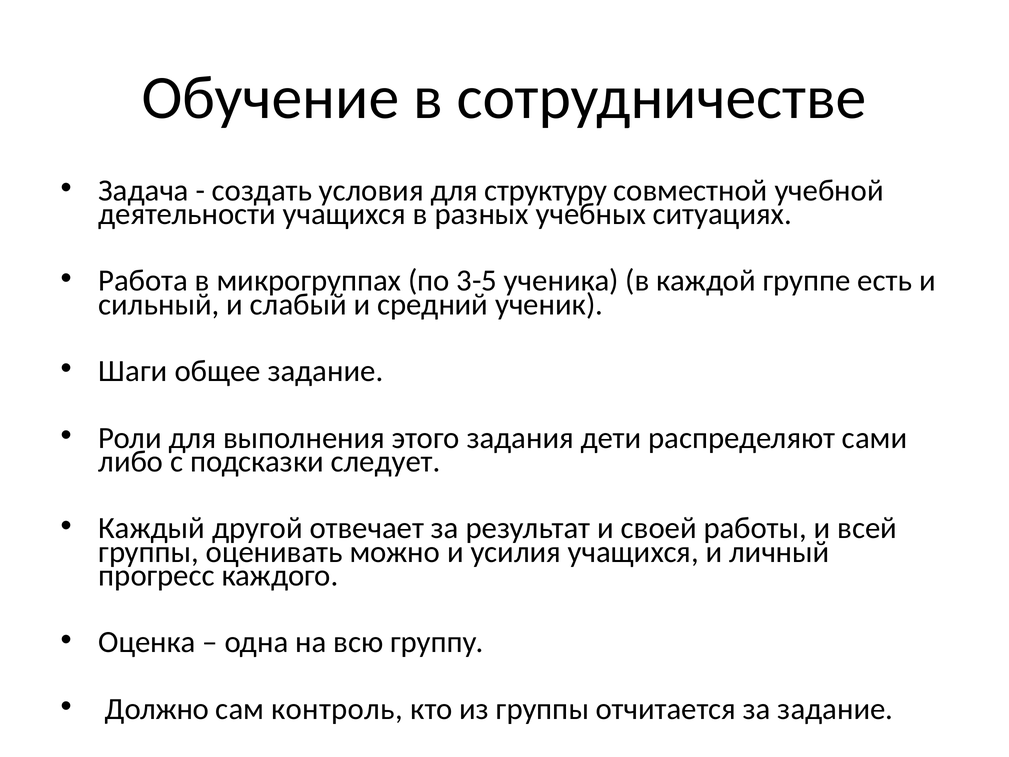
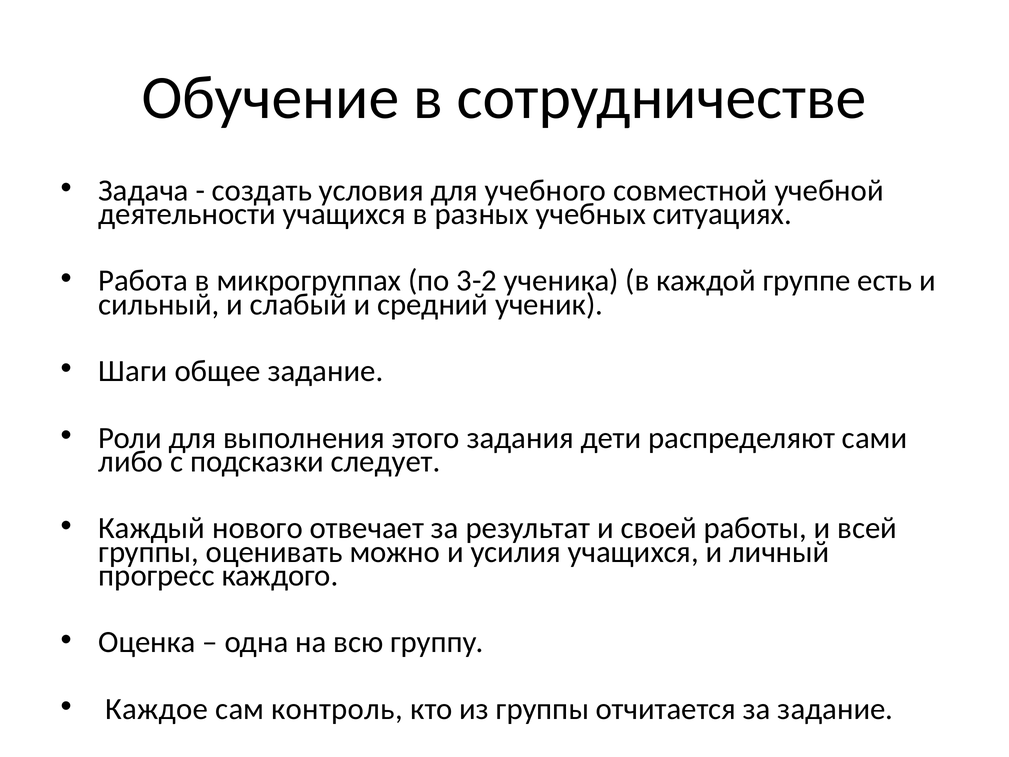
структуру: структуру -> учебного (546, 190)
3-5: 3-5 -> 3-2 (477, 281)
другой: другой -> нового (257, 528)
Должно: Должно -> Каждое (157, 709)
